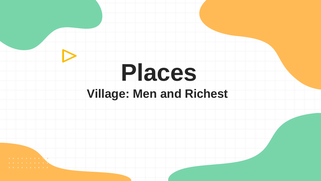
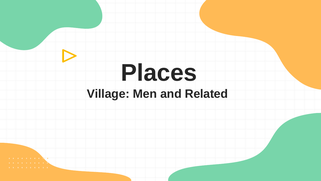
Richest: Richest -> Related (206, 94)
